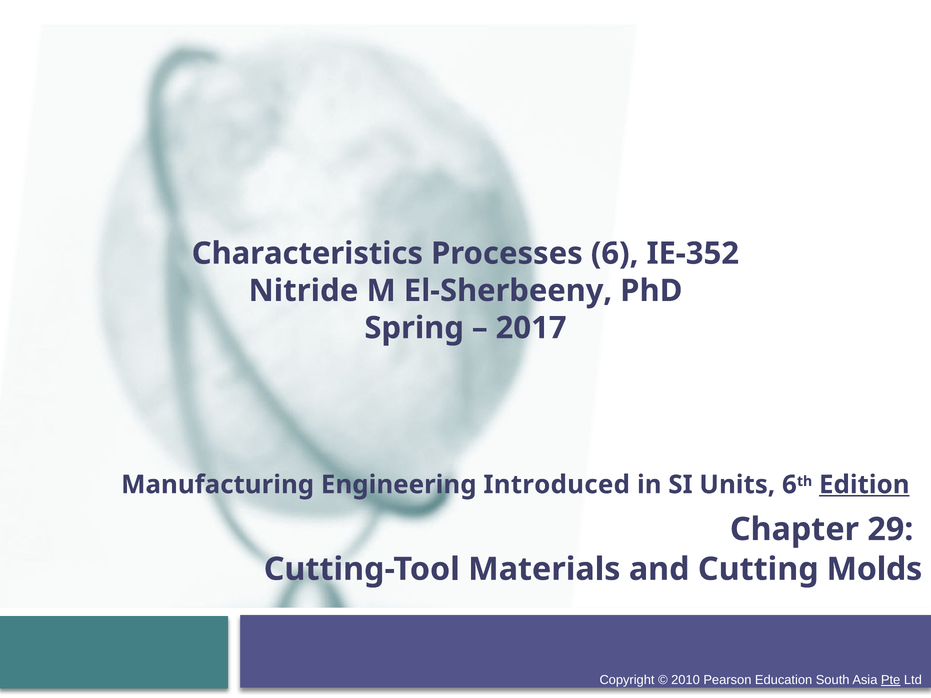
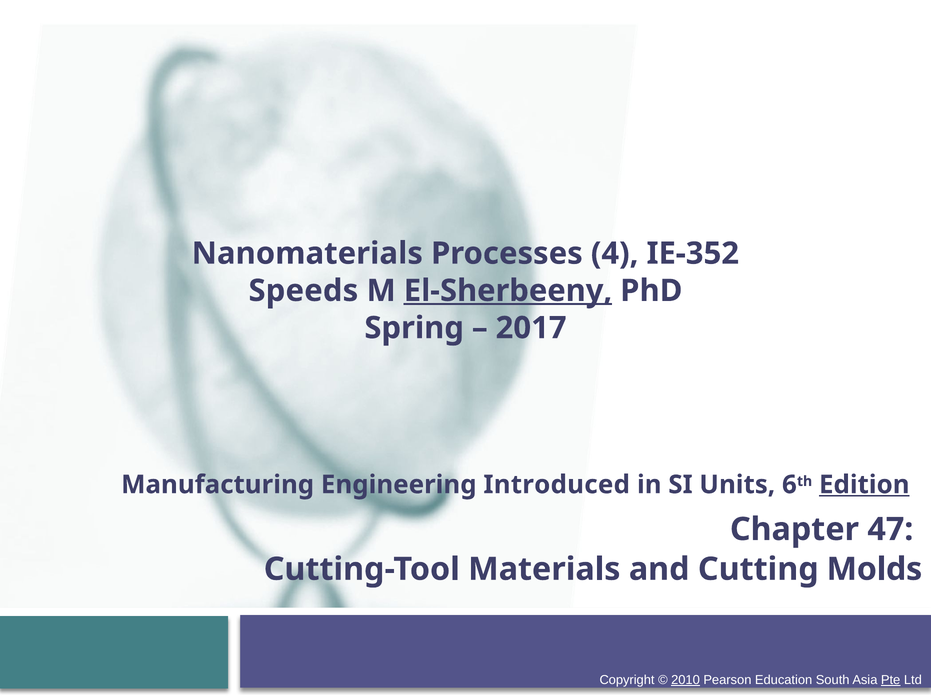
Characteristics: Characteristics -> Nanomaterials (307, 254)
6: 6 -> 4 (615, 254)
Nitride: Nitride -> Speeds (303, 291)
El-Sherbeeny underline: none -> present (508, 291)
29: 29 -> 47 (890, 530)
2010 underline: none -> present (686, 680)
